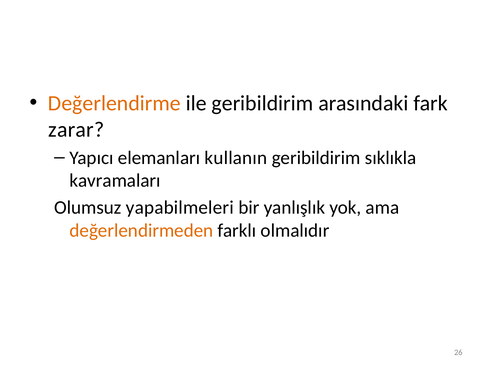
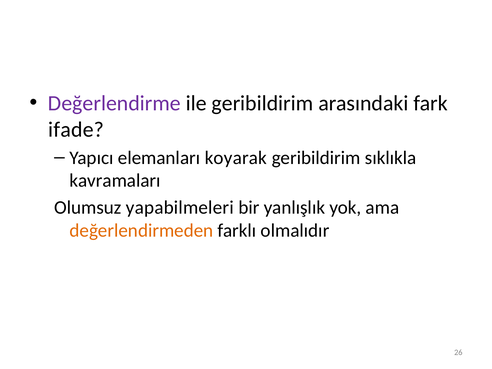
Değerlendirme colour: orange -> purple (114, 103)
zarar: zarar -> ifade (76, 129)
kullanın: kullanın -> koyarak (236, 158)
